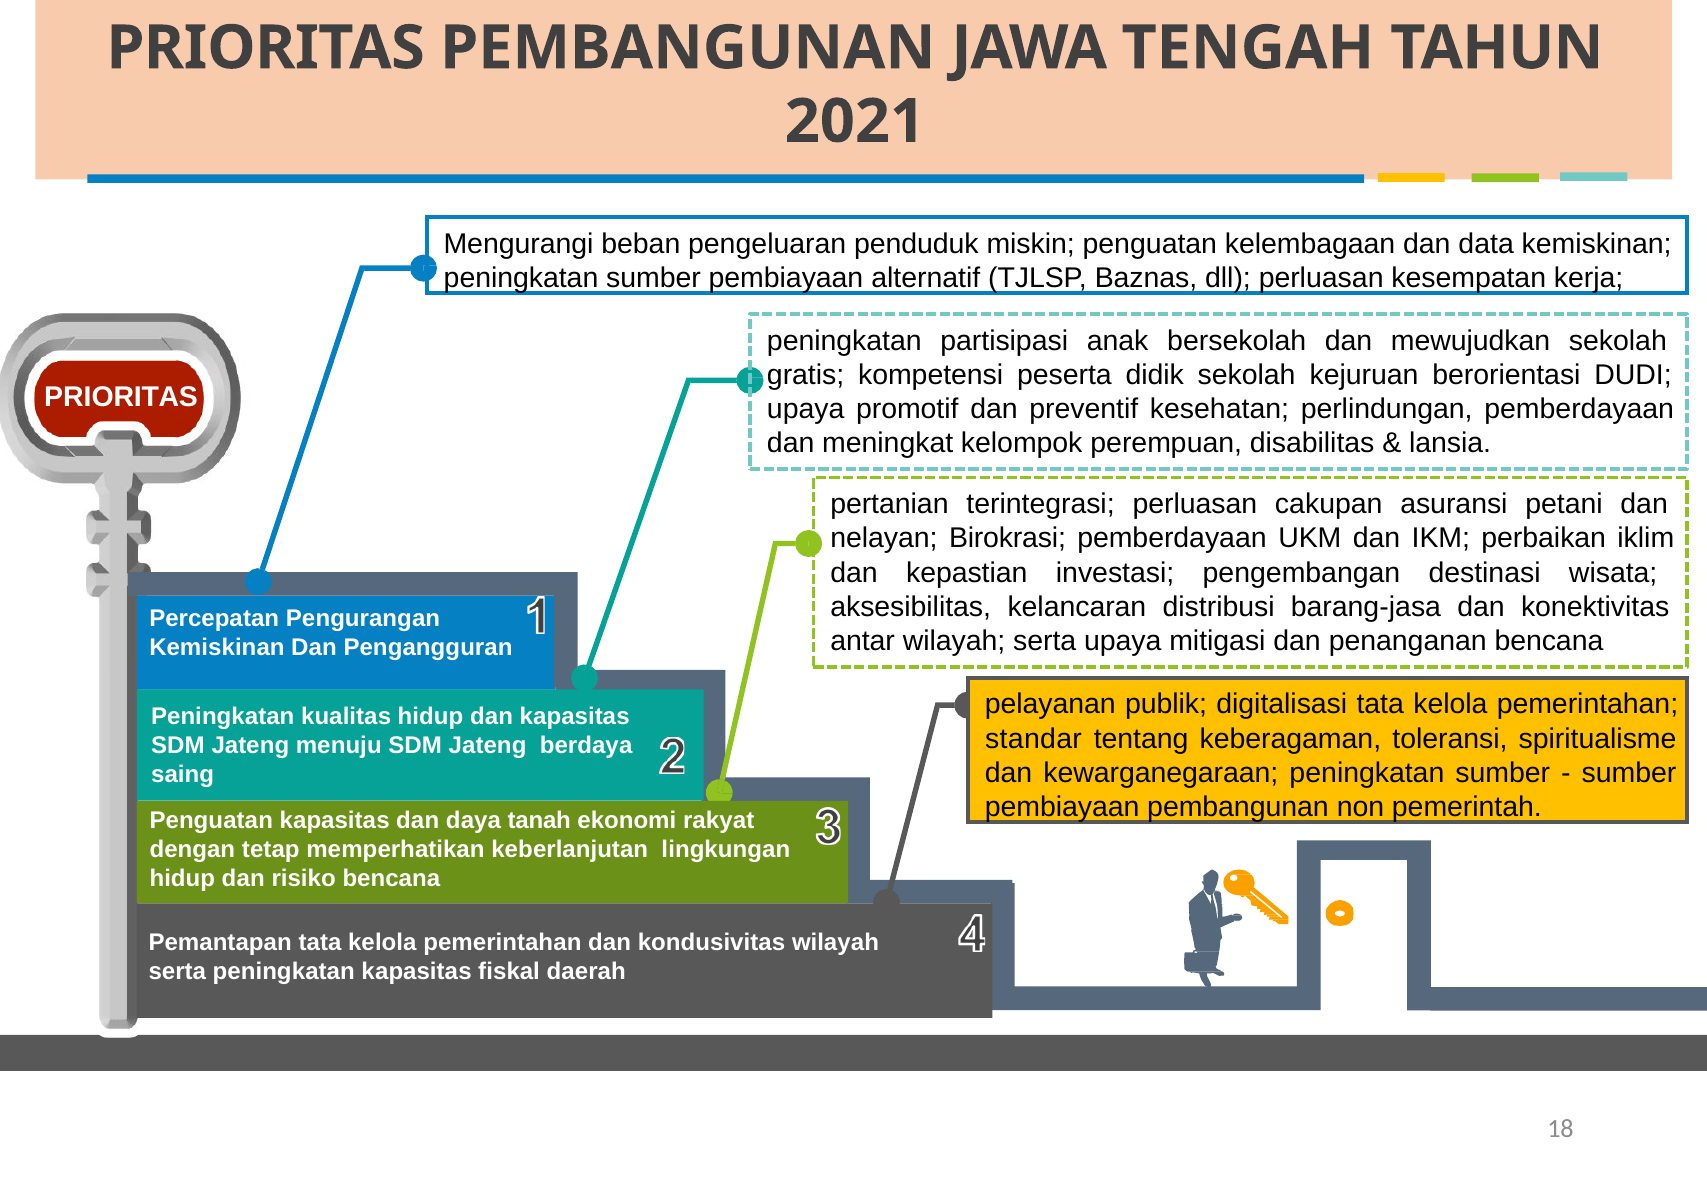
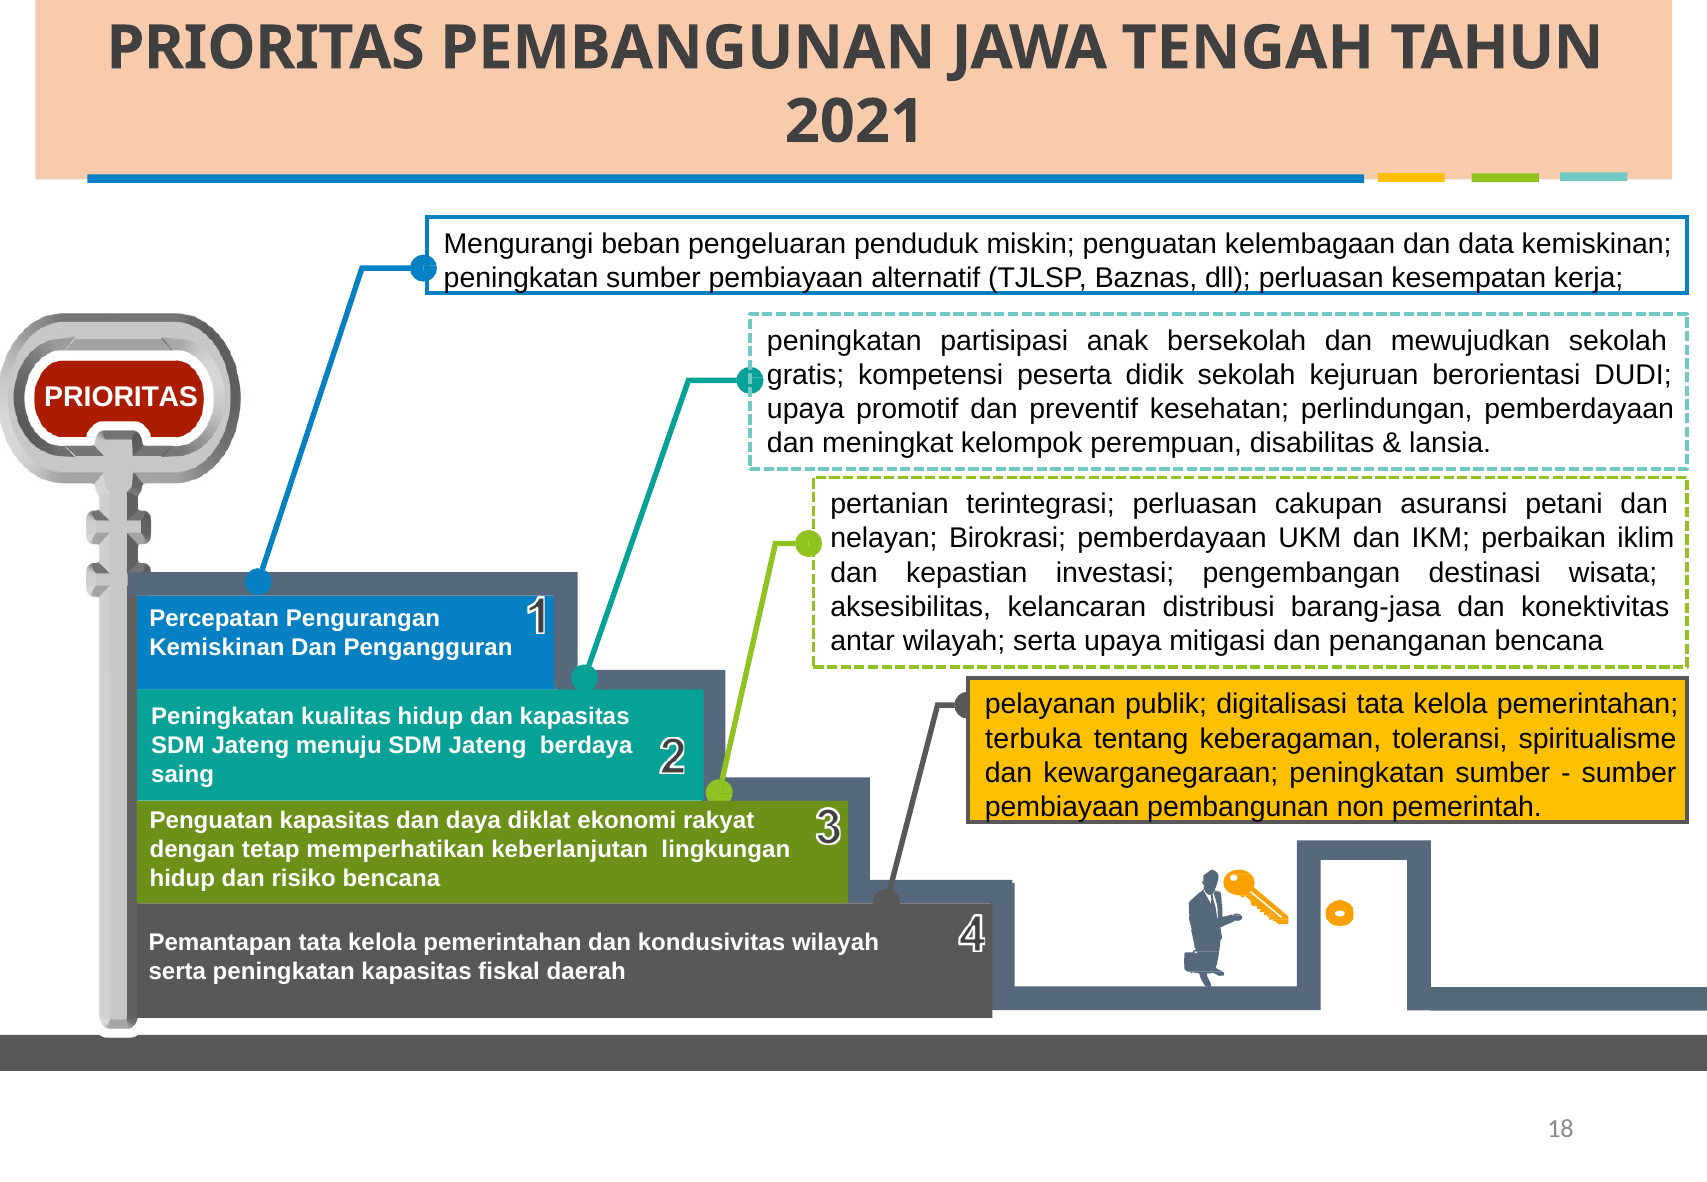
standar: standar -> terbuka (1034, 739)
tanah: tanah -> diklat (539, 820)
